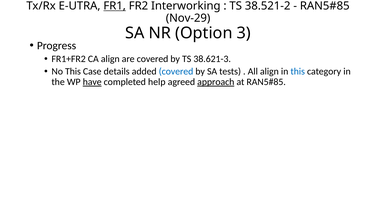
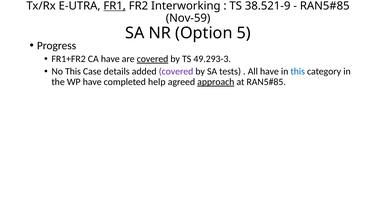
38.521-2: 38.521-2 -> 38.521-9 (268, 6)
Nov-29: Nov-29 -> Nov-59 (188, 18)
3: 3 -> 5 (244, 33)
CA align: align -> have (110, 59)
covered underline: none -> present (153, 59)
38.621-3: 38.621-3 -> 49.293-3 (212, 59)
covered colour: blue -> purple (176, 71)
All align: align -> have (269, 71)
have underline: present -> none (92, 82)
